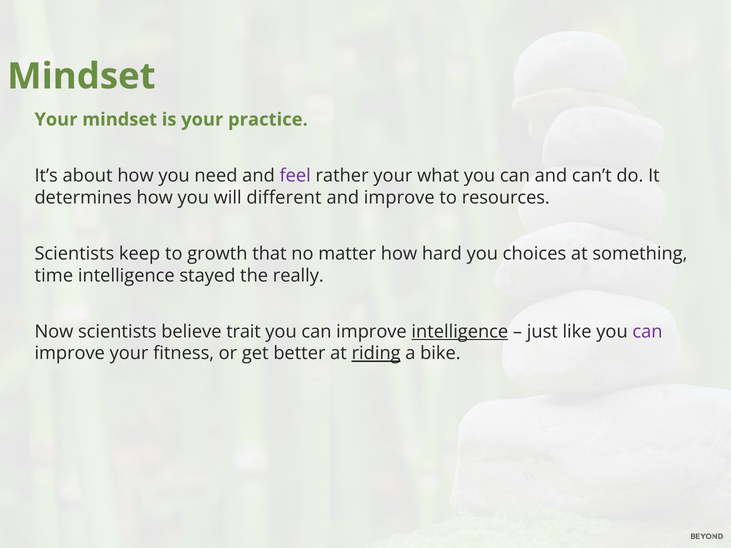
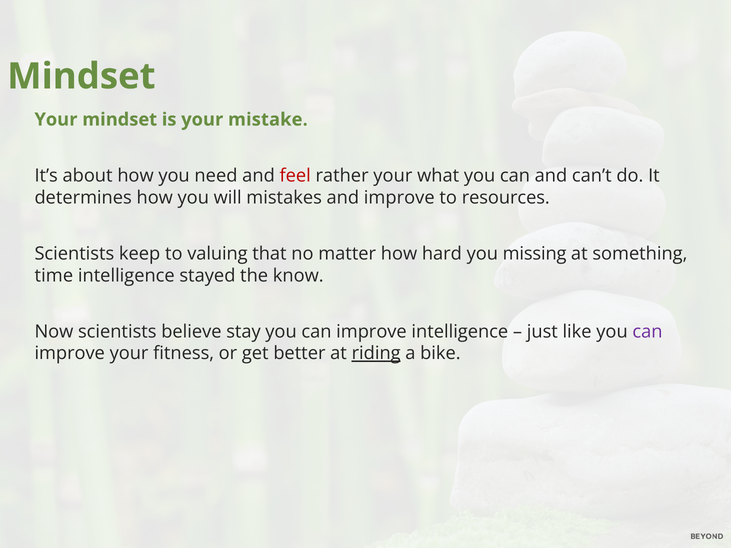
practice: practice -> mistake (268, 120)
feel colour: purple -> red (295, 176)
different: different -> mistakes (284, 198)
growth: growth -> valuing (217, 254)
choices: choices -> missing (535, 254)
really: really -> know (298, 276)
trait: trait -> stay (243, 332)
intelligence underline: present -> none (460, 332)
